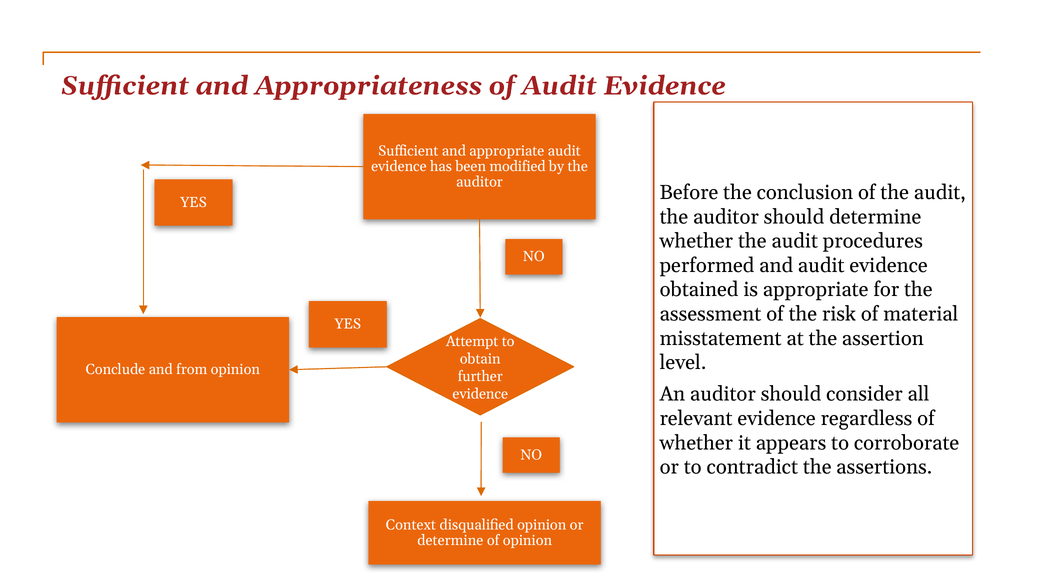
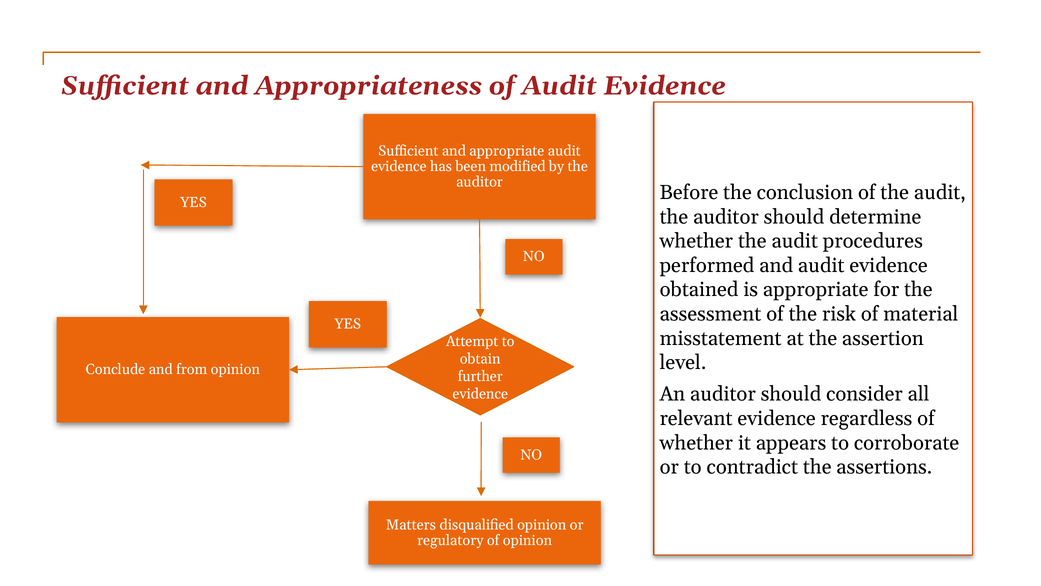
Context: Context -> Matters (411, 524)
determine: determine -> regulatory (450, 540)
